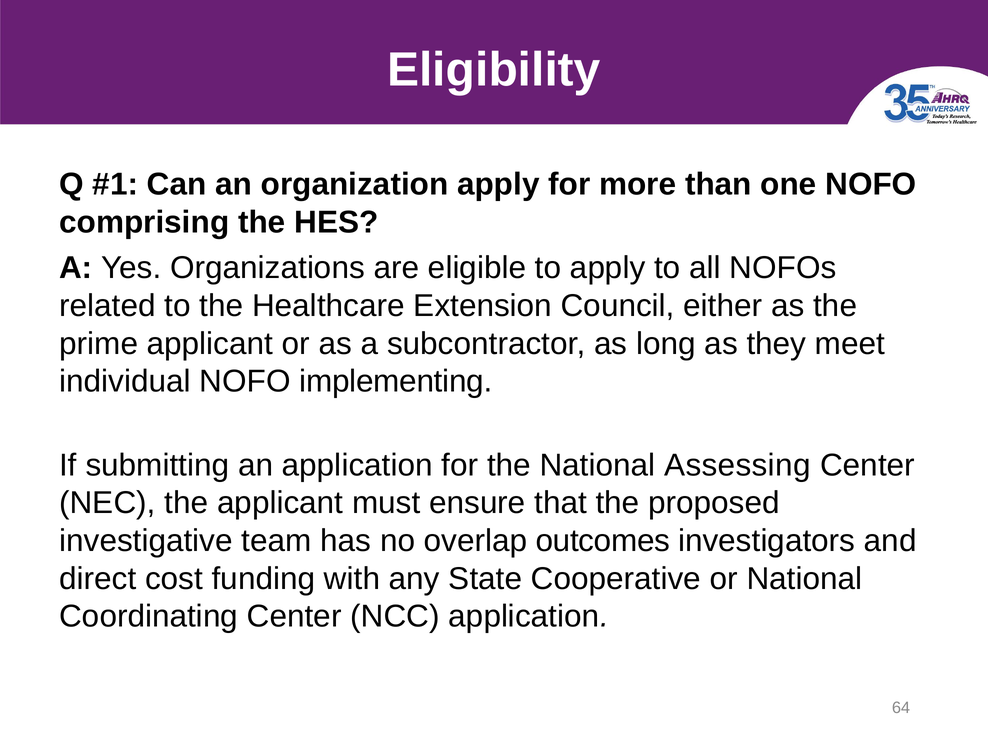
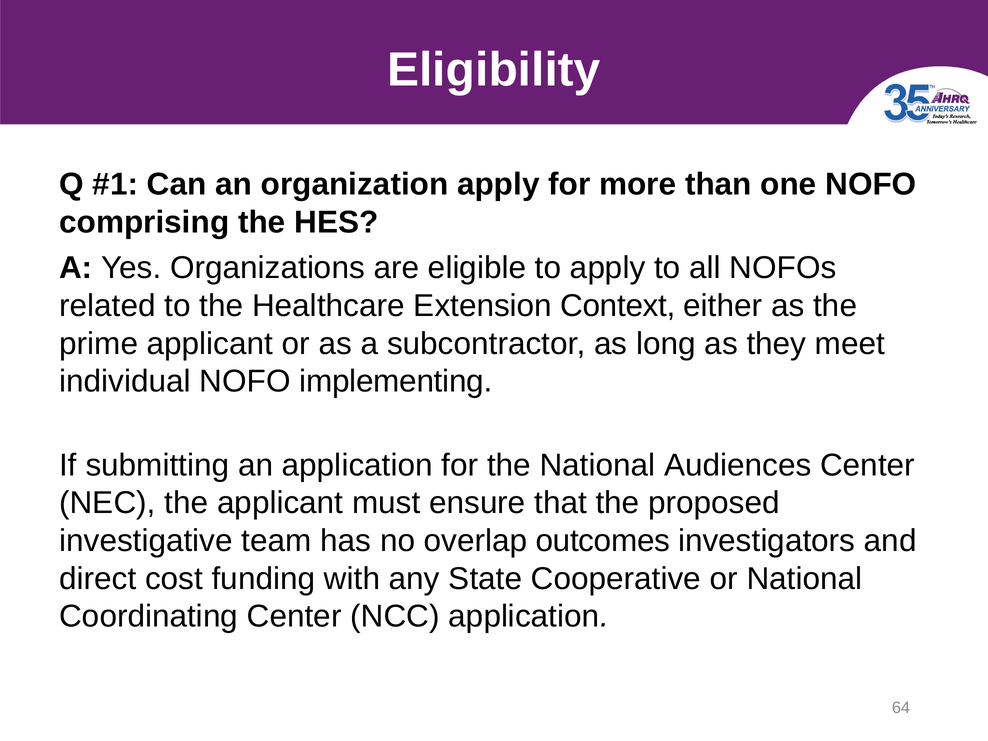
Council: Council -> Context (618, 306)
Assessing: Assessing -> Audiences (738, 465)
